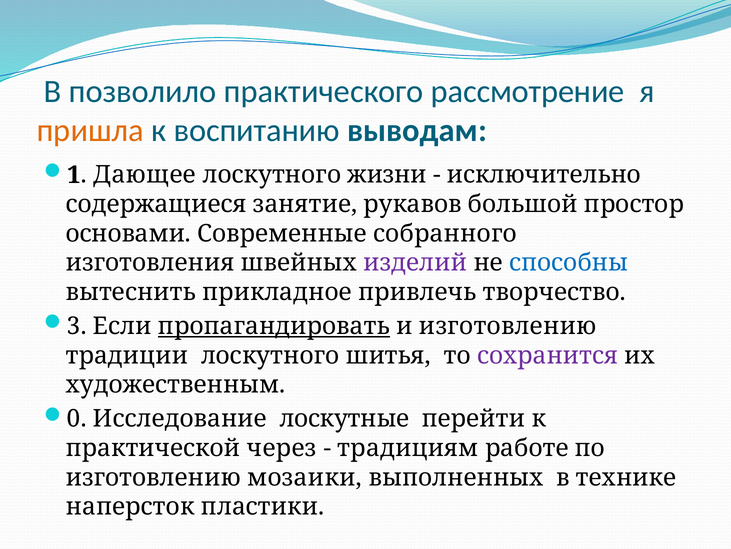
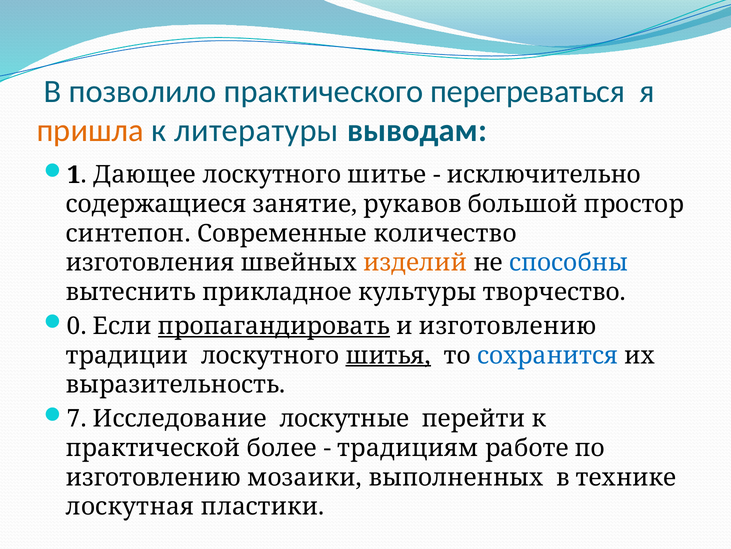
рассмотрение: рассмотрение -> перегреваться (528, 91)
воспитанию: воспитанию -> литературы (256, 130)
жизни: жизни -> шитье (387, 175)
основами: основами -> синтепон (128, 233)
собранного: собранного -> количество (445, 233)
изделий colour: purple -> orange (415, 262)
привлечь: привлечь -> культуры (417, 292)
3: 3 -> 0 (77, 326)
шитья underline: none -> present (388, 355)
сохранится colour: purple -> blue (548, 355)
художественным: художественным -> выразительность (176, 384)
0: 0 -> 7 (77, 418)
через: через -> более (282, 448)
наперсток: наперсток -> лоскутная (130, 506)
